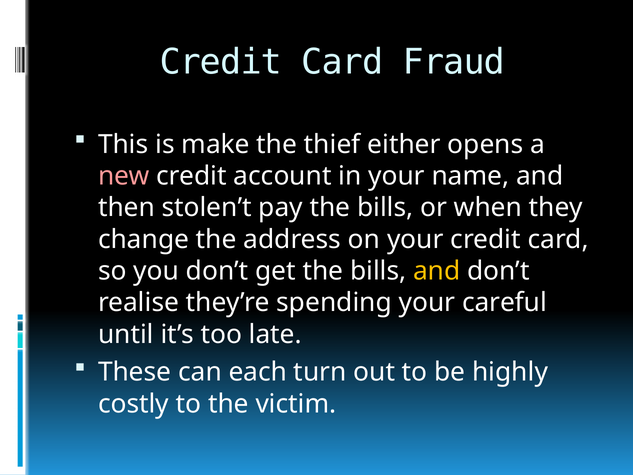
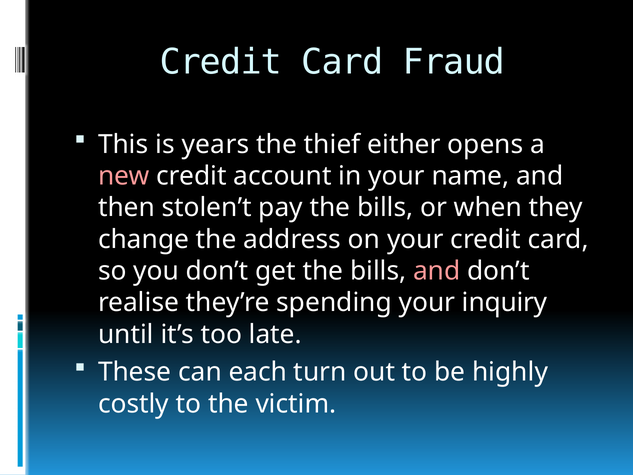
make: make -> years (215, 144)
and colour: yellow -> pink (437, 271)
careful: careful -> inquiry (505, 302)
